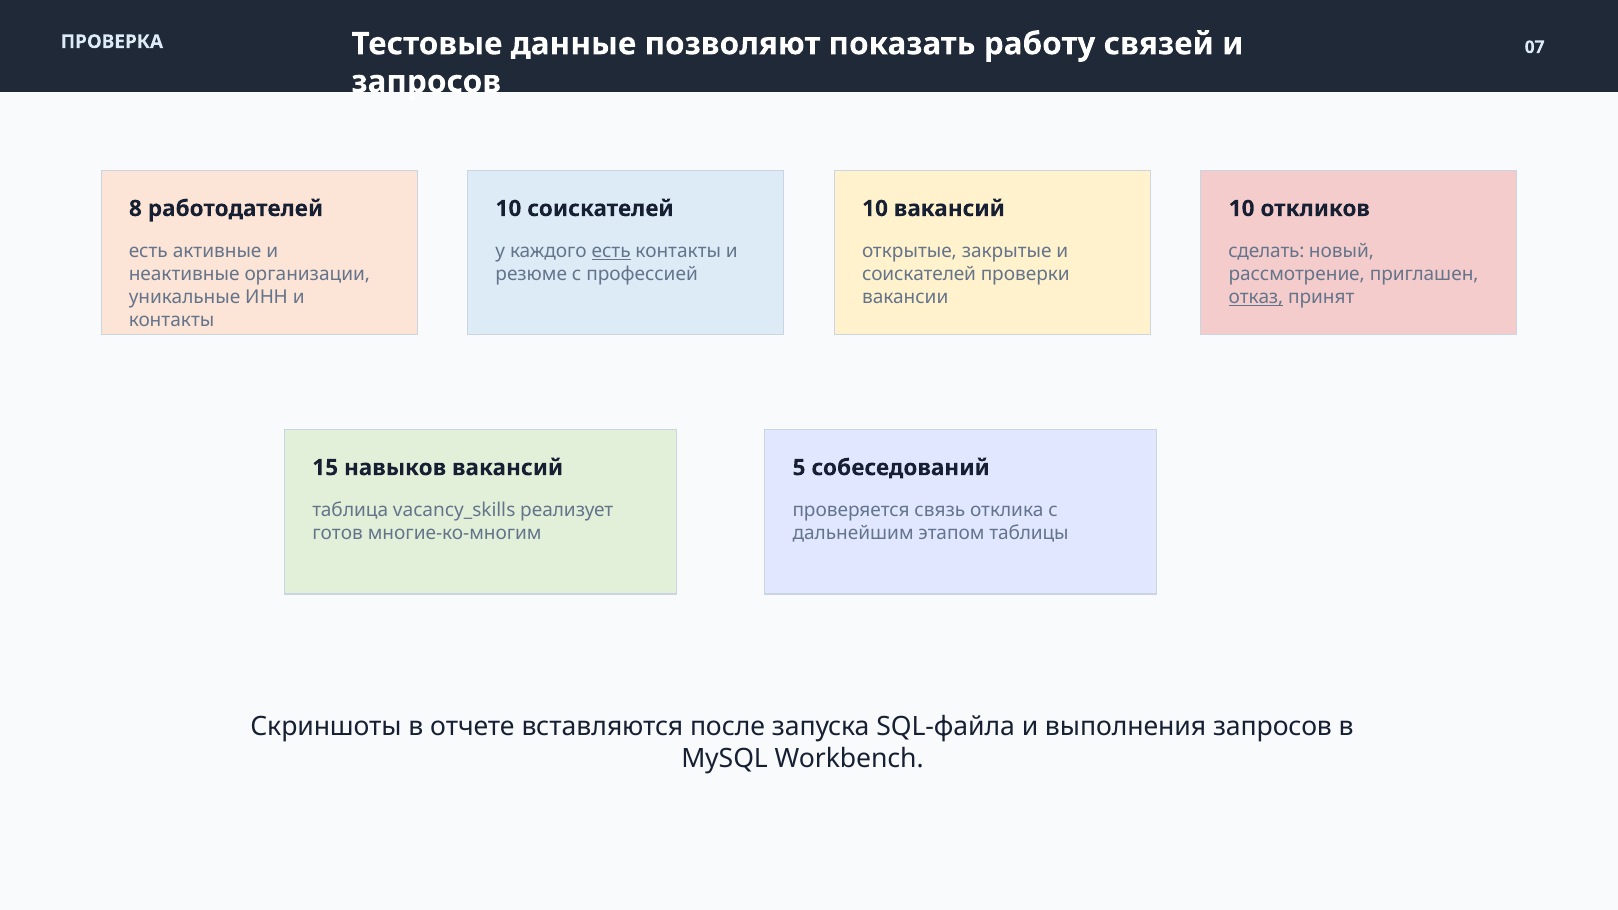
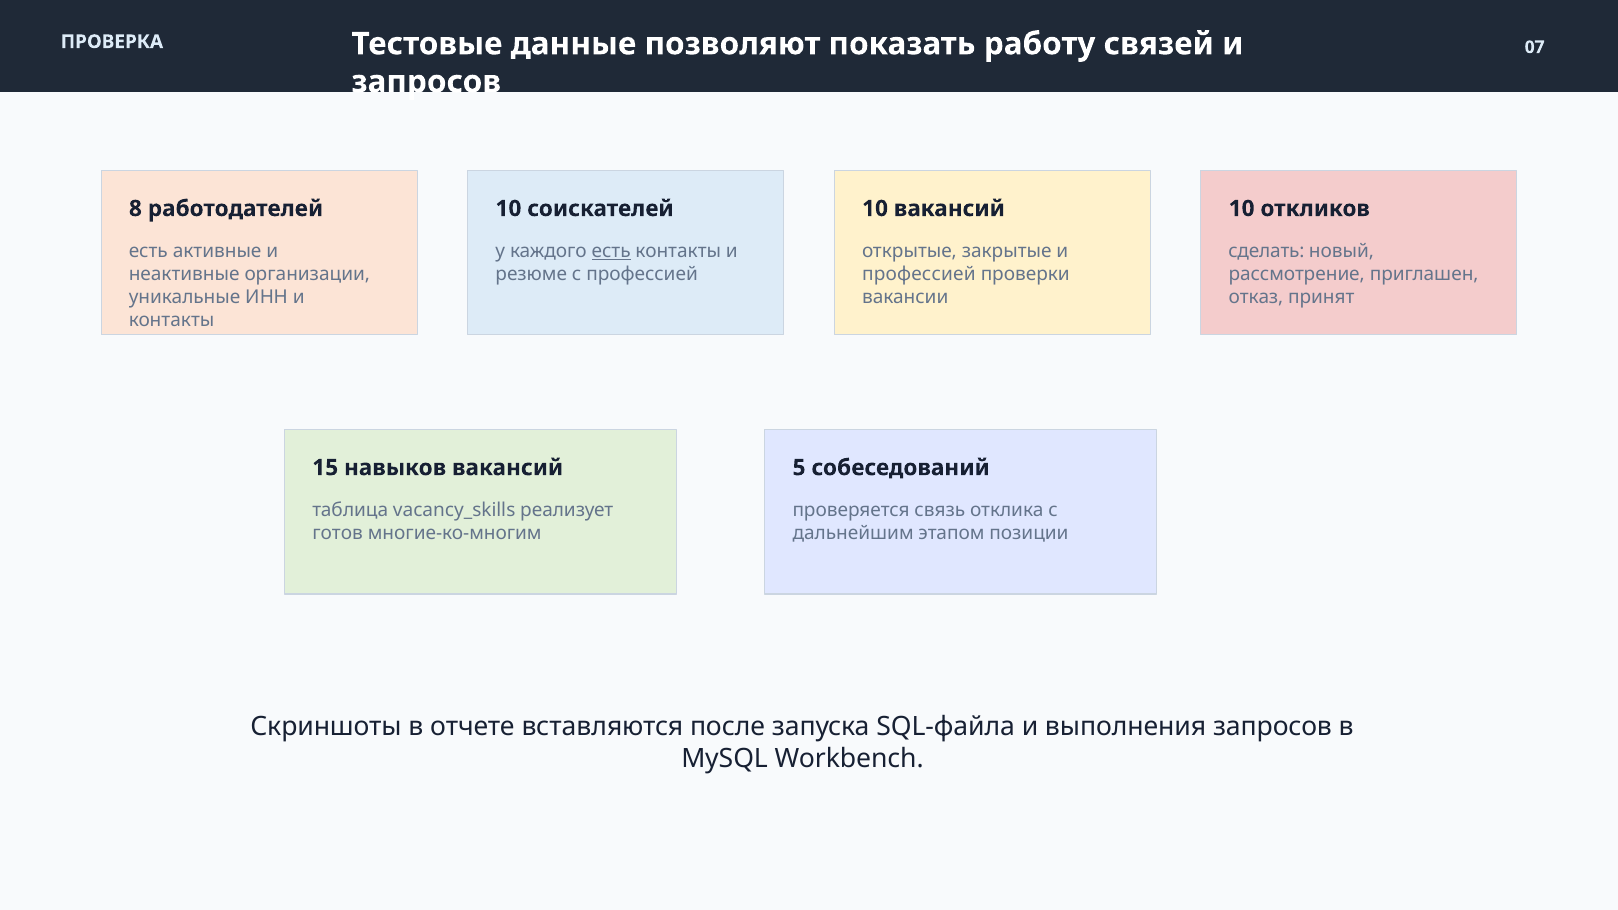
соискателей: соискателей -> профессией (919, 274)
отказ underline: present -> none (1256, 297)
таблицы: таблицы -> позиции (1029, 533)
